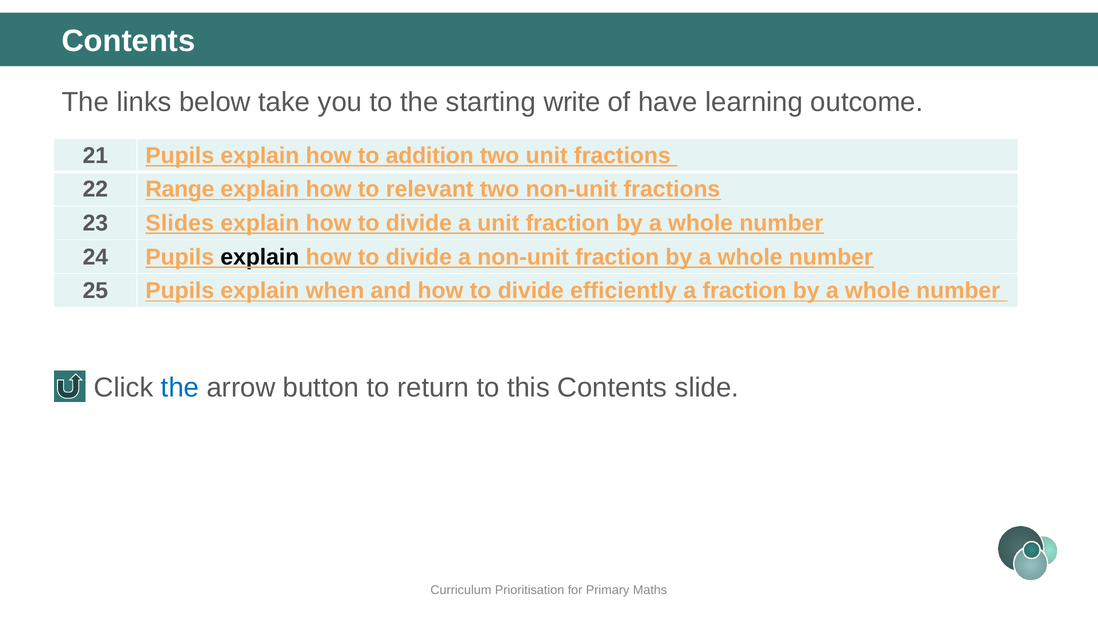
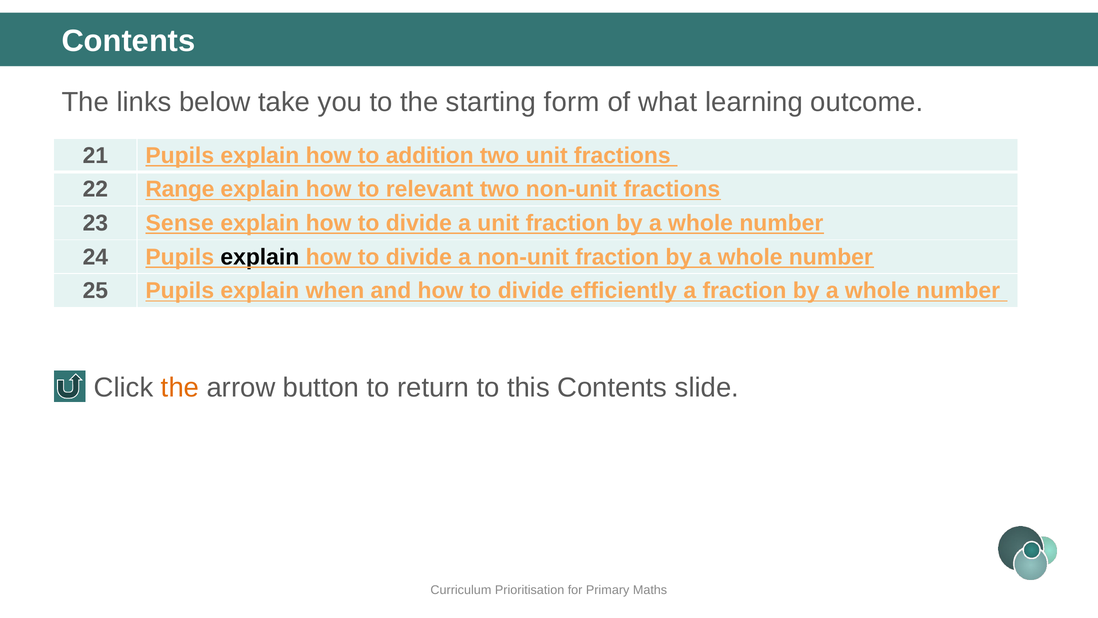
write: write -> form (572, 102)
have: have -> what (668, 102)
Slides: Slides -> Sense (180, 223)
the colour: blue -> orange (180, 388)
